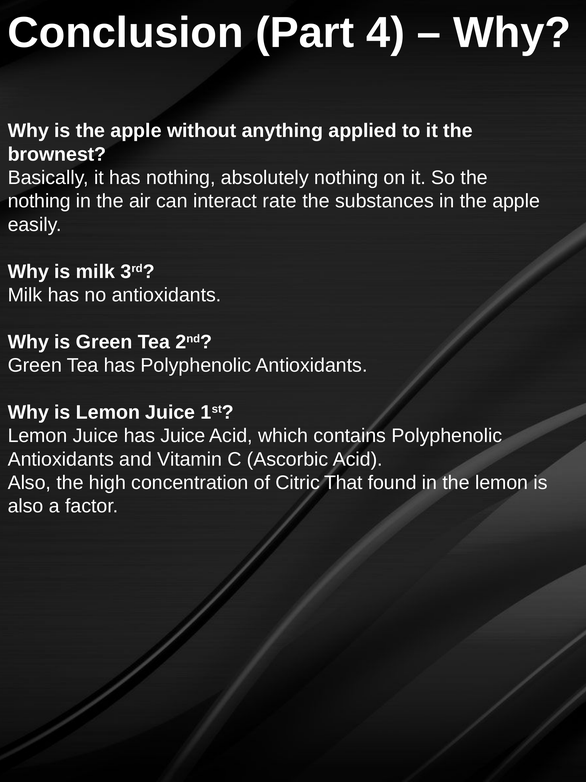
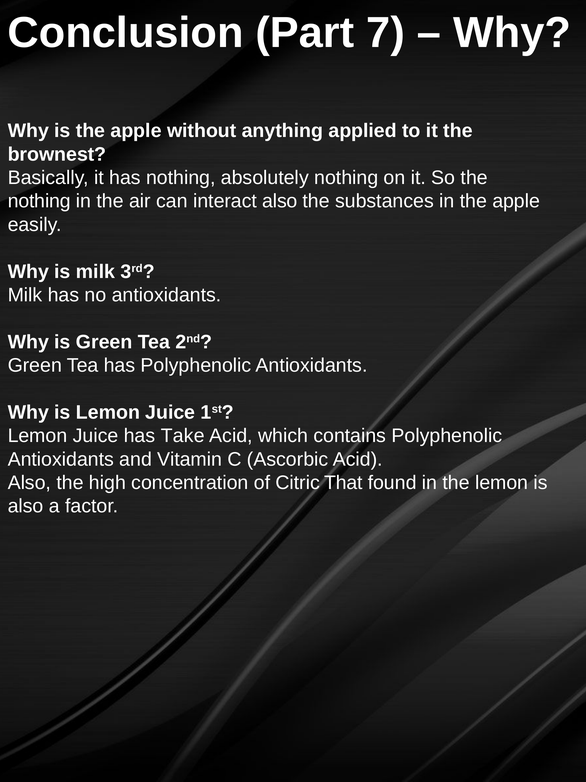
4: 4 -> 7 (386, 33)
interact rate: rate -> also (280, 201)
has Juice: Juice -> Take (183, 435)
